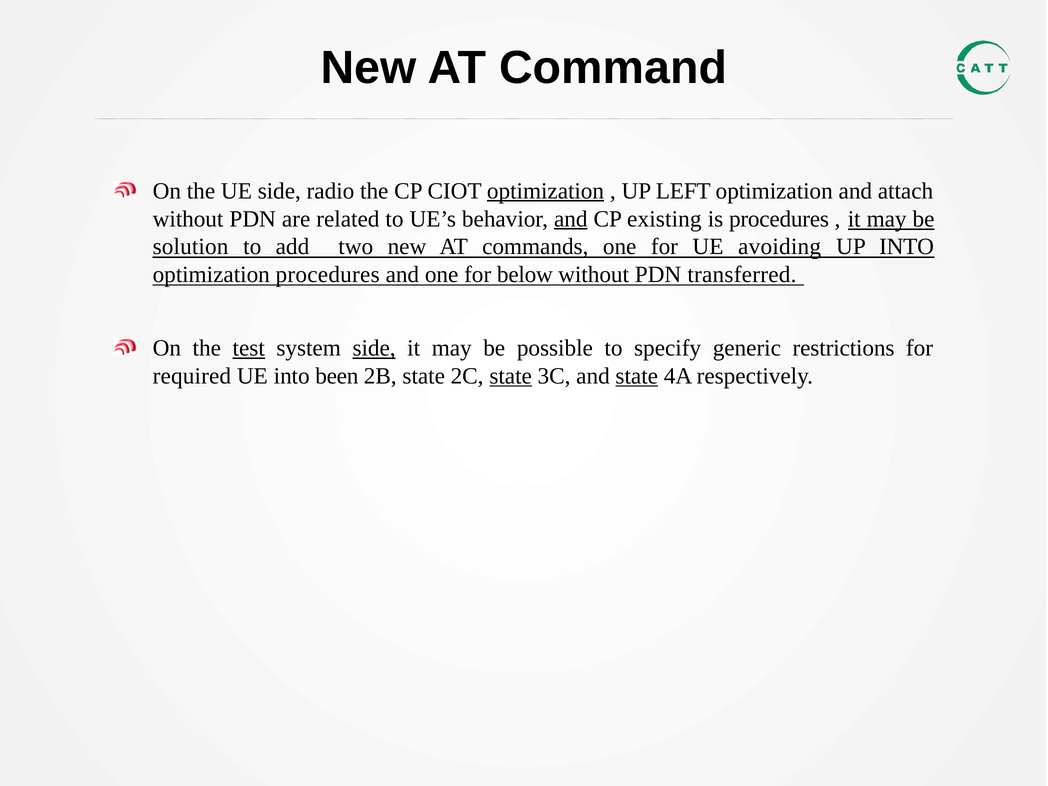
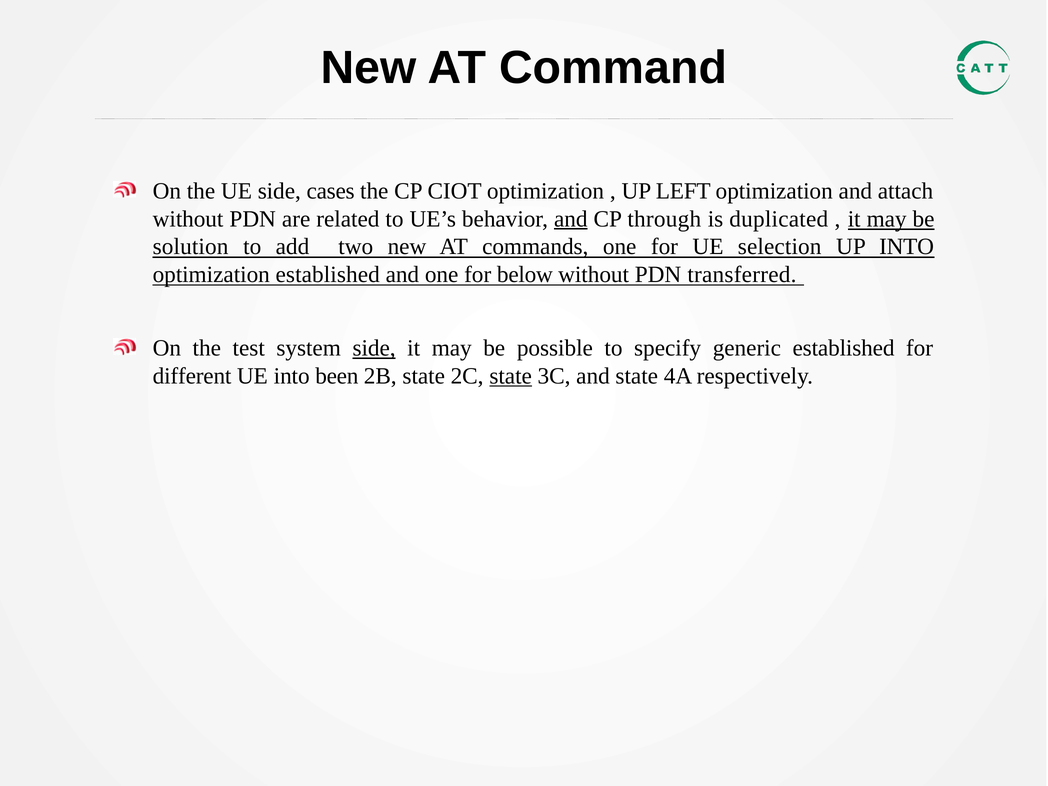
radio: radio -> cases (331, 191)
optimization underline: present -> none (546, 191)
existing: existing -> through (664, 219)
is procedures: procedures -> duplicated (779, 219)
avoiding: avoiding -> selection (780, 247)
optimization procedures: procedures -> established (328, 275)
test underline: present -> none (249, 348)
generic restrictions: restrictions -> established (844, 348)
required: required -> different (192, 376)
state underline: present -> none (637, 376)
